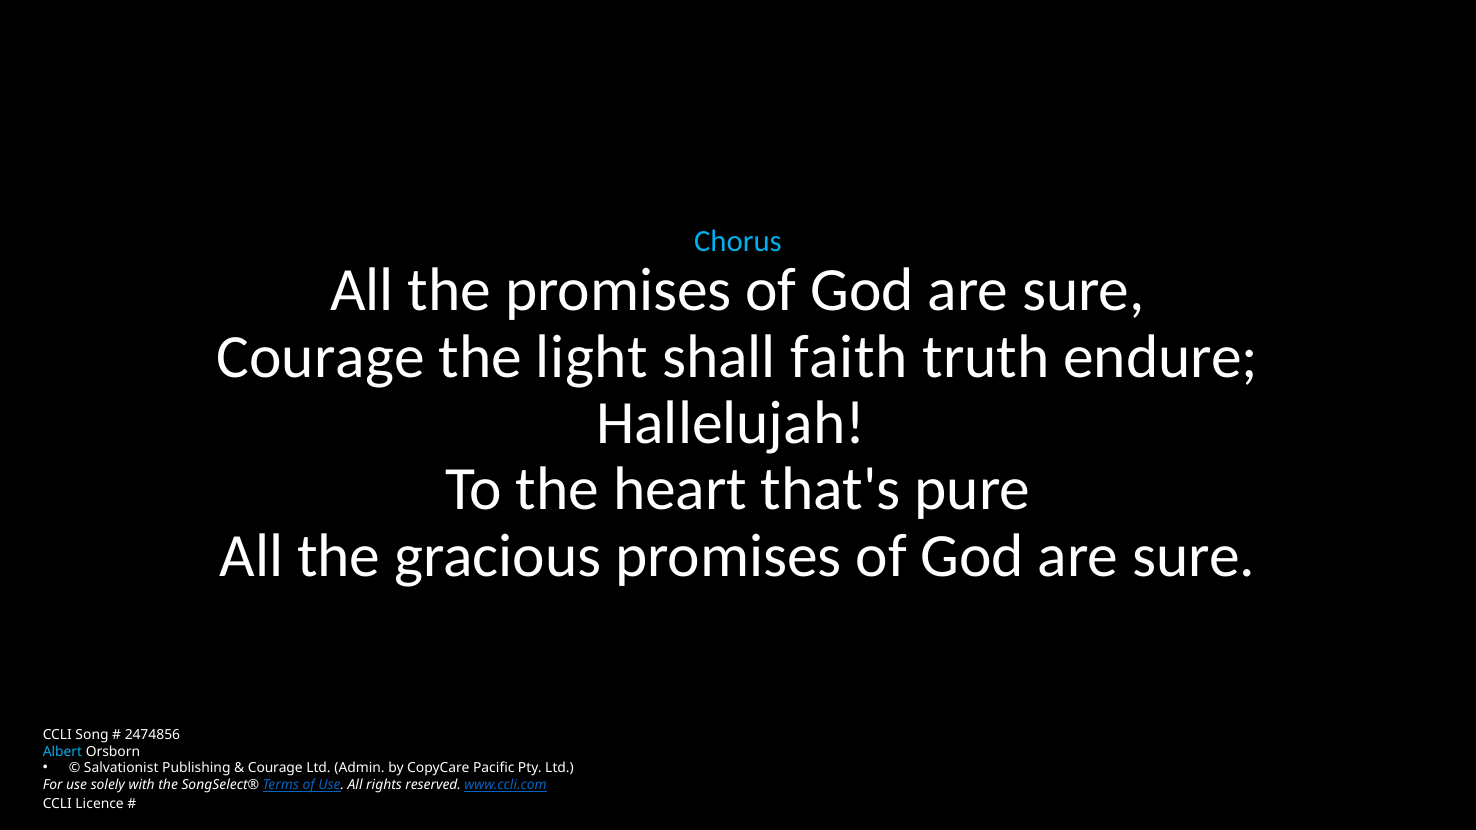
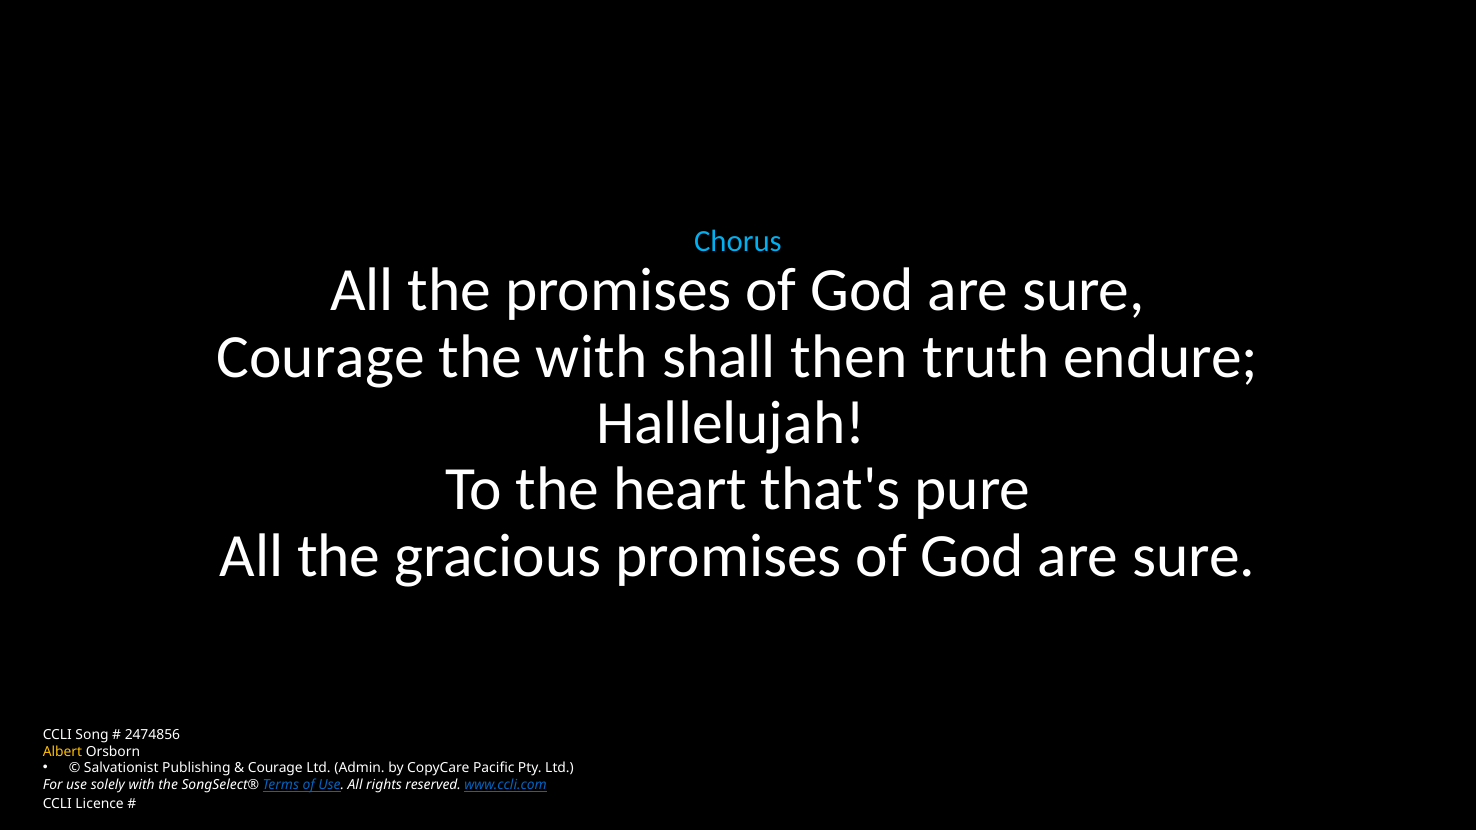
the light: light -> with (592, 357)
faith: faith -> then (849, 357)
Albert colour: light blue -> yellow (62, 752)
